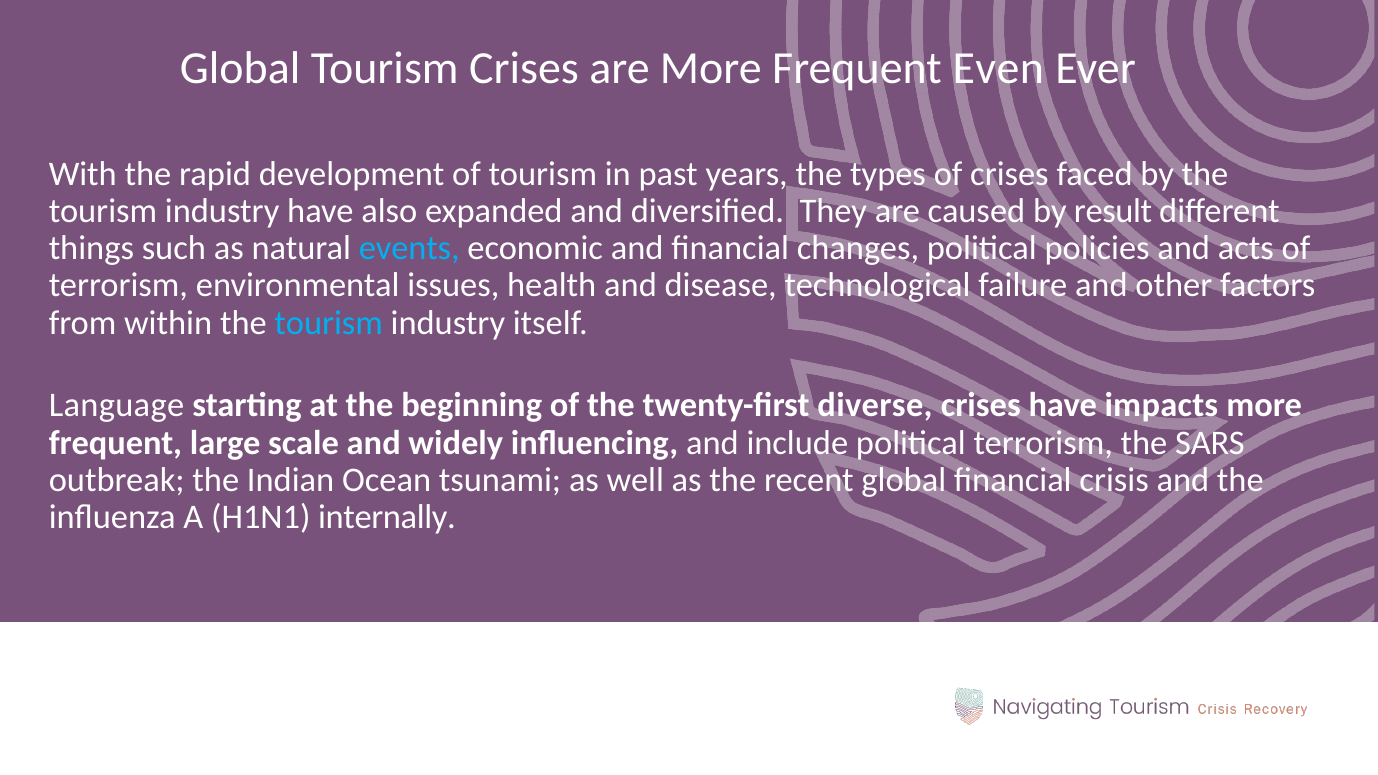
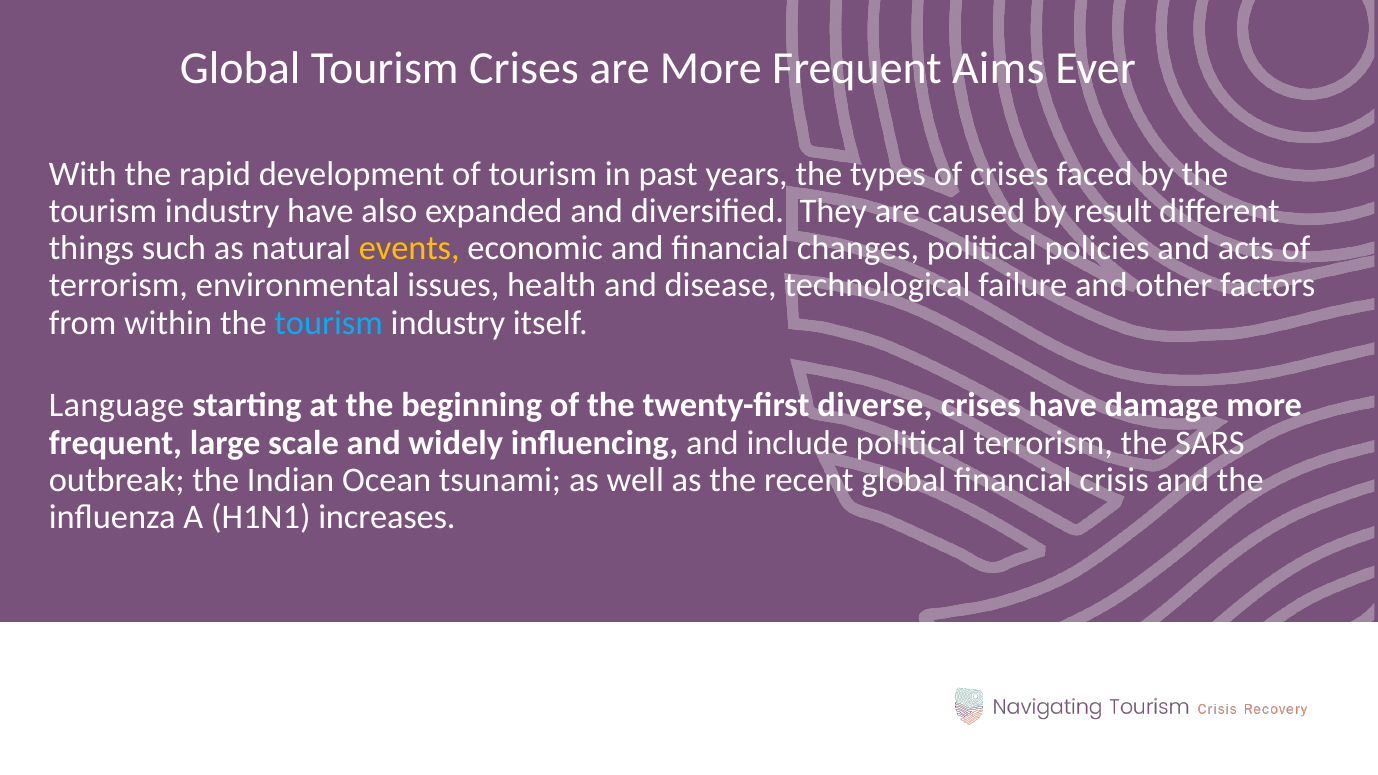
Even: Even -> Aims (998, 68)
events colour: light blue -> yellow (409, 248)
impacts: impacts -> damage (1162, 406)
internally: internally -> increases (387, 517)
